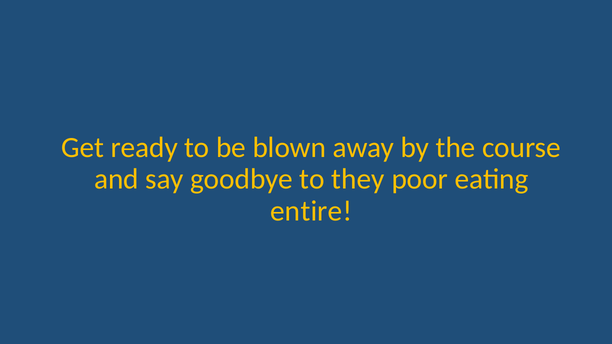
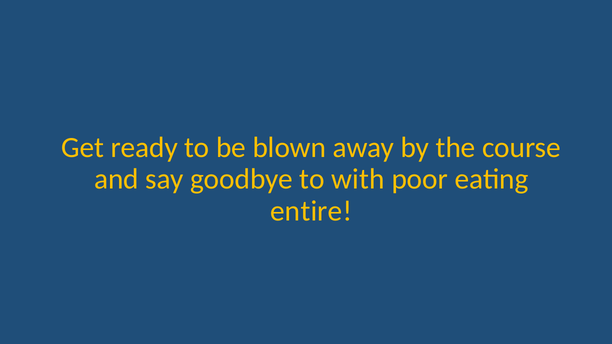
they: they -> with (358, 179)
